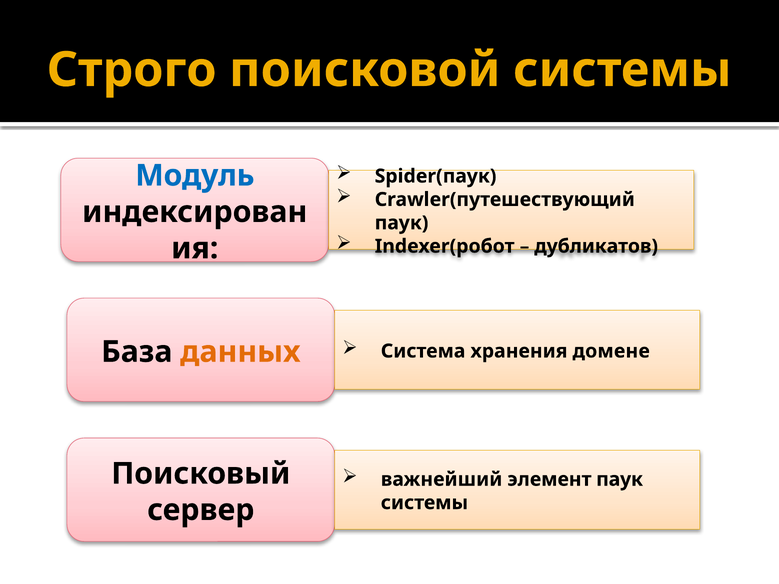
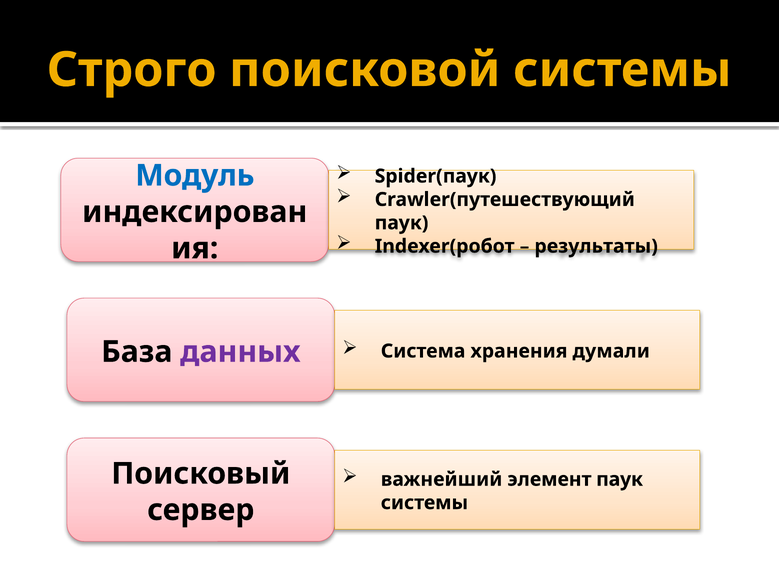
дубликатов: дубликатов -> результаты (596, 246)
данных colour: orange -> purple (240, 352)
домене: домене -> думали (611, 351)
